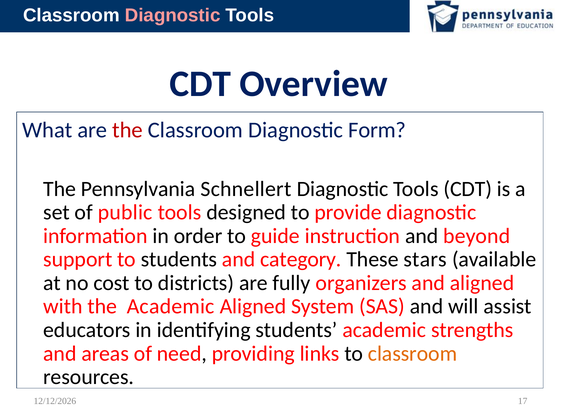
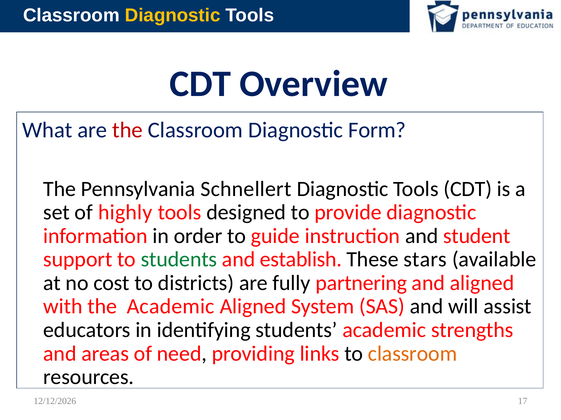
Diagnostic colour: pink -> yellow (173, 15)
public: public -> highly (125, 213)
beyond: beyond -> student (477, 236)
students colour: black -> green (179, 260)
category: category -> establish (301, 260)
organizers: organizers -> partnering (361, 283)
